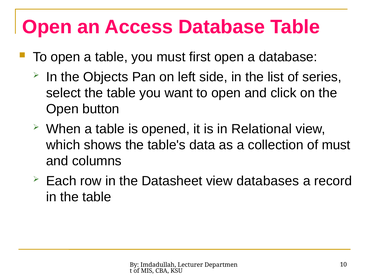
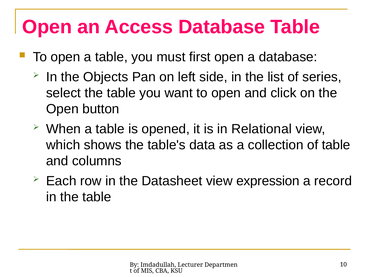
of must: must -> table (336, 145)
databases: databases -> expression (268, 181)
